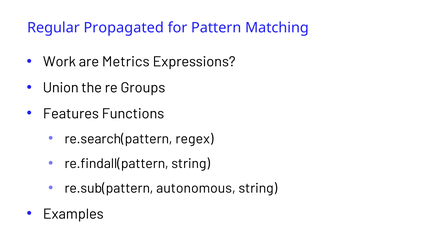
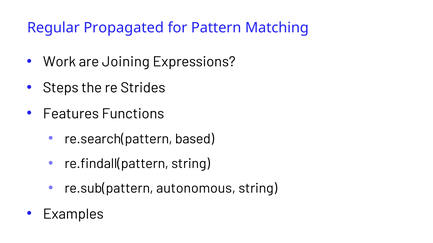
Metrics: Metrics -> Joining (126, 62)
Union: Union -> Steps (61, 88)
Groups: Groups -> Strides (143, 88)
regex: regex -> based (195, 139)
